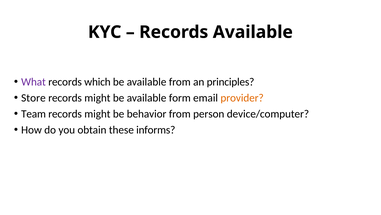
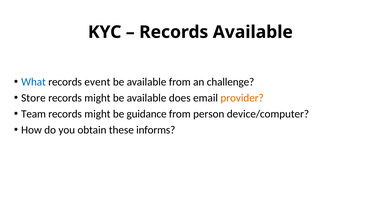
What colour: purple -> blue (33, 82)
which: which -> event (97, 82)
principles: principles -> challenge (231, 82)
form: form -> does (180, 98)
behavior: behavior -> guidance (147, 114)
